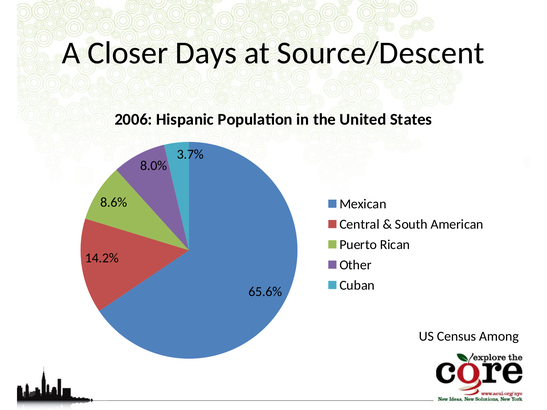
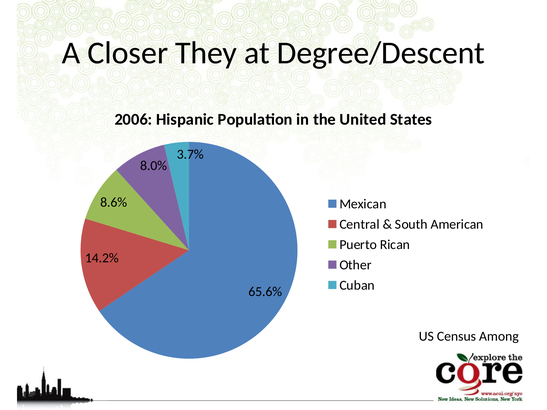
Days: Days -> They (206, 53)
Source/Descent: Source/Descent -> Degree/Descent (381, 53)
